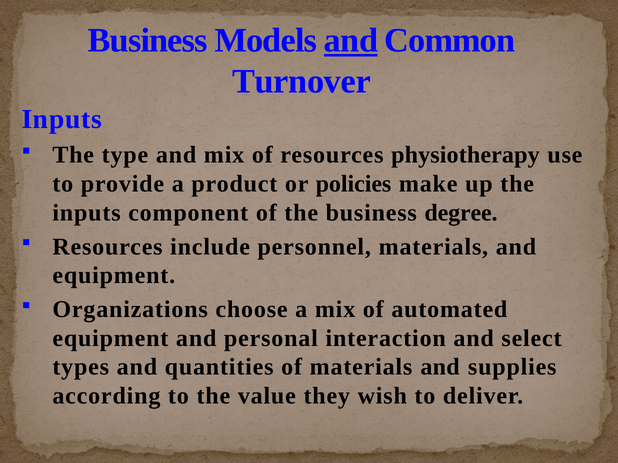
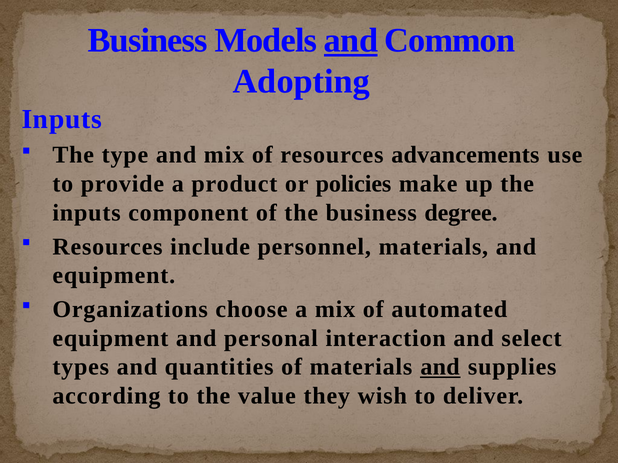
Turnover: Turnover -> Adopting (301, 82)
physiotherapy: physiotherapy -> advancements (465, 155)
and underline: none -> present (440, 367)
